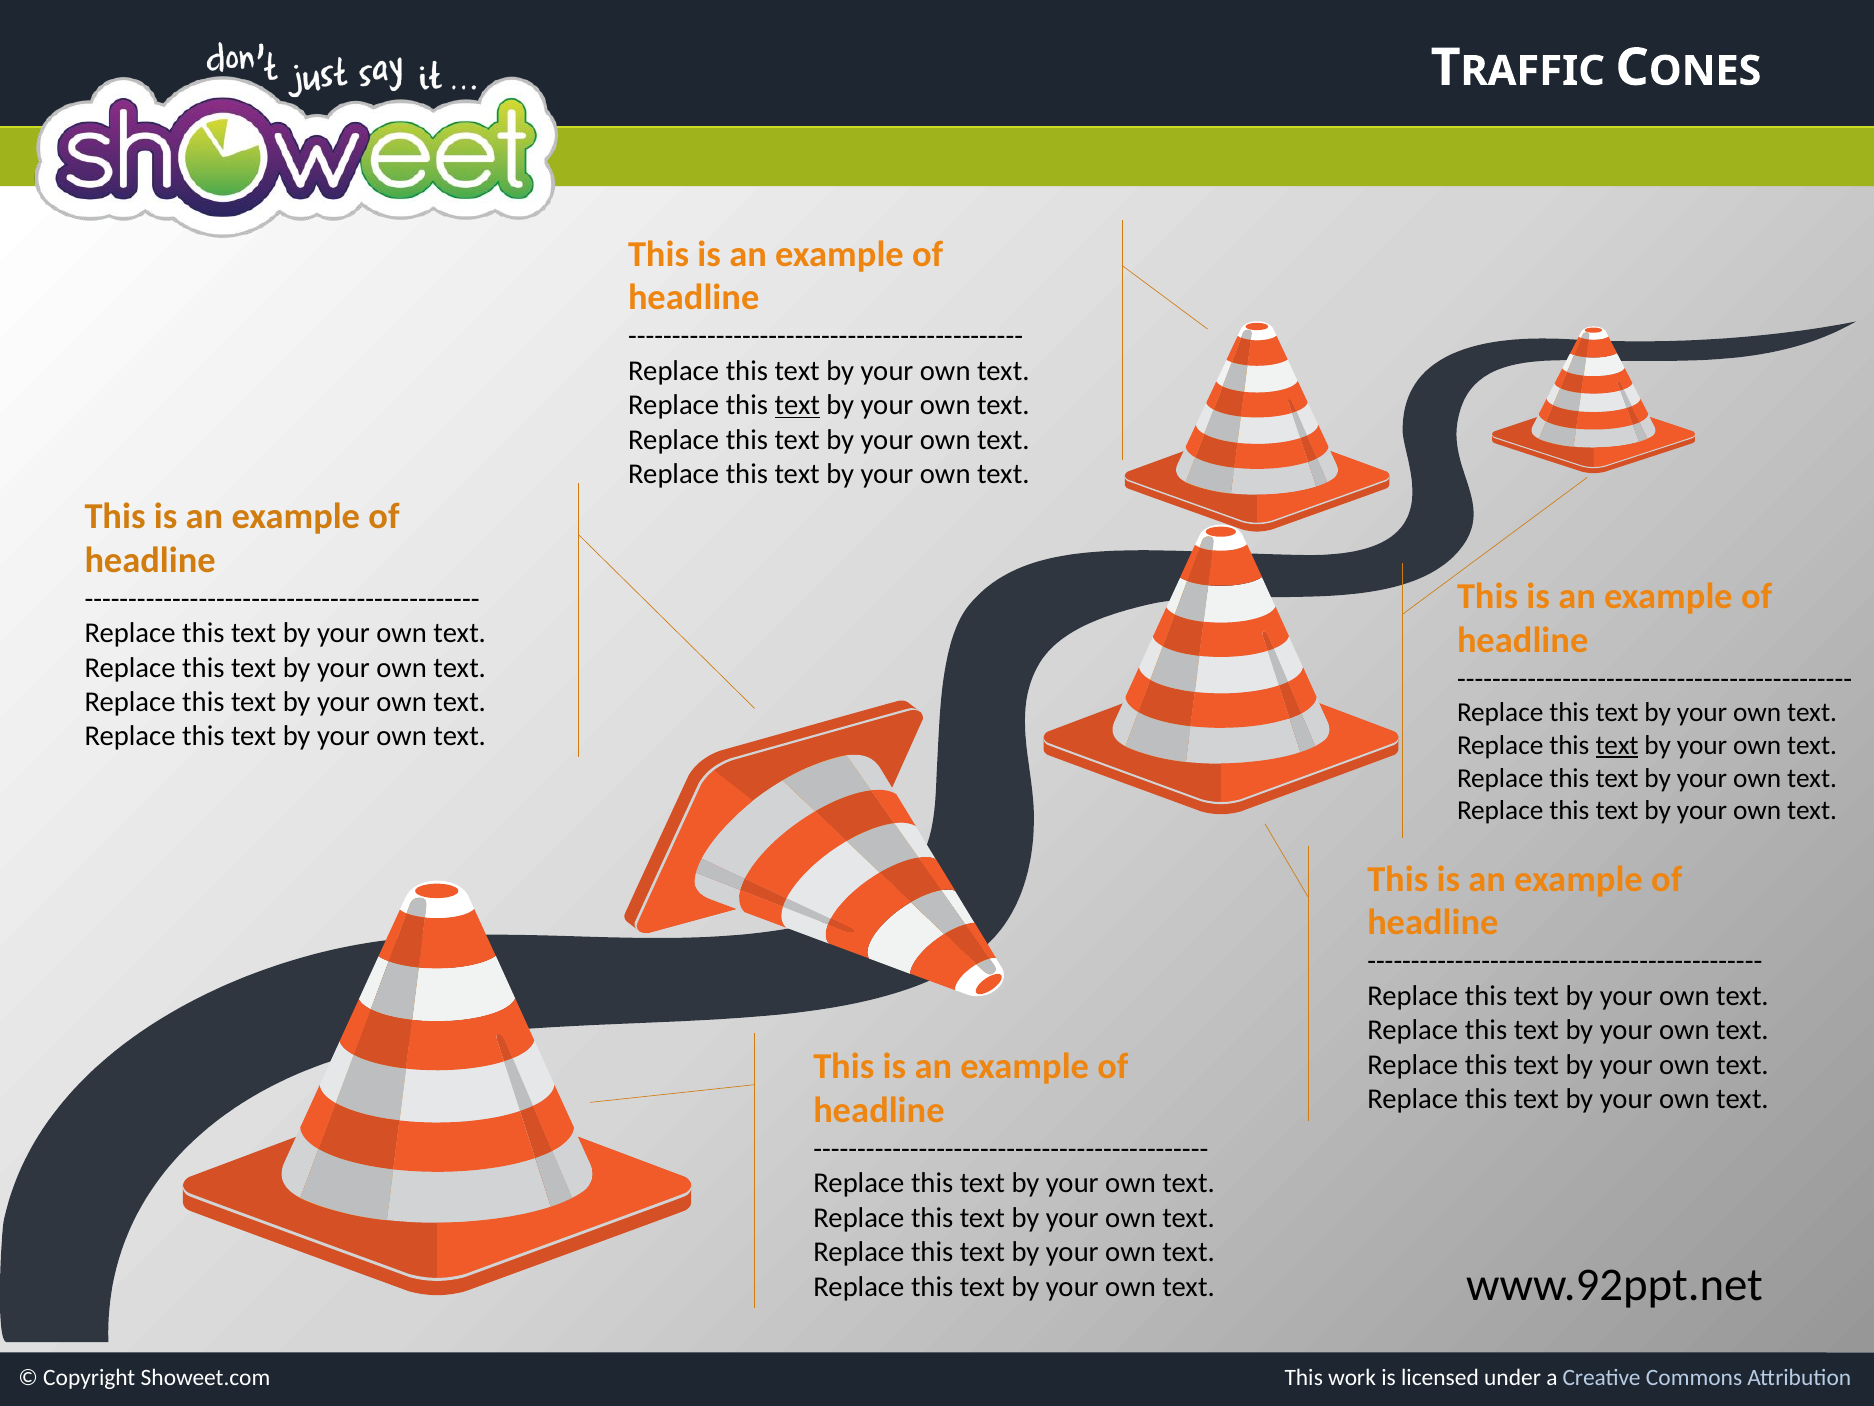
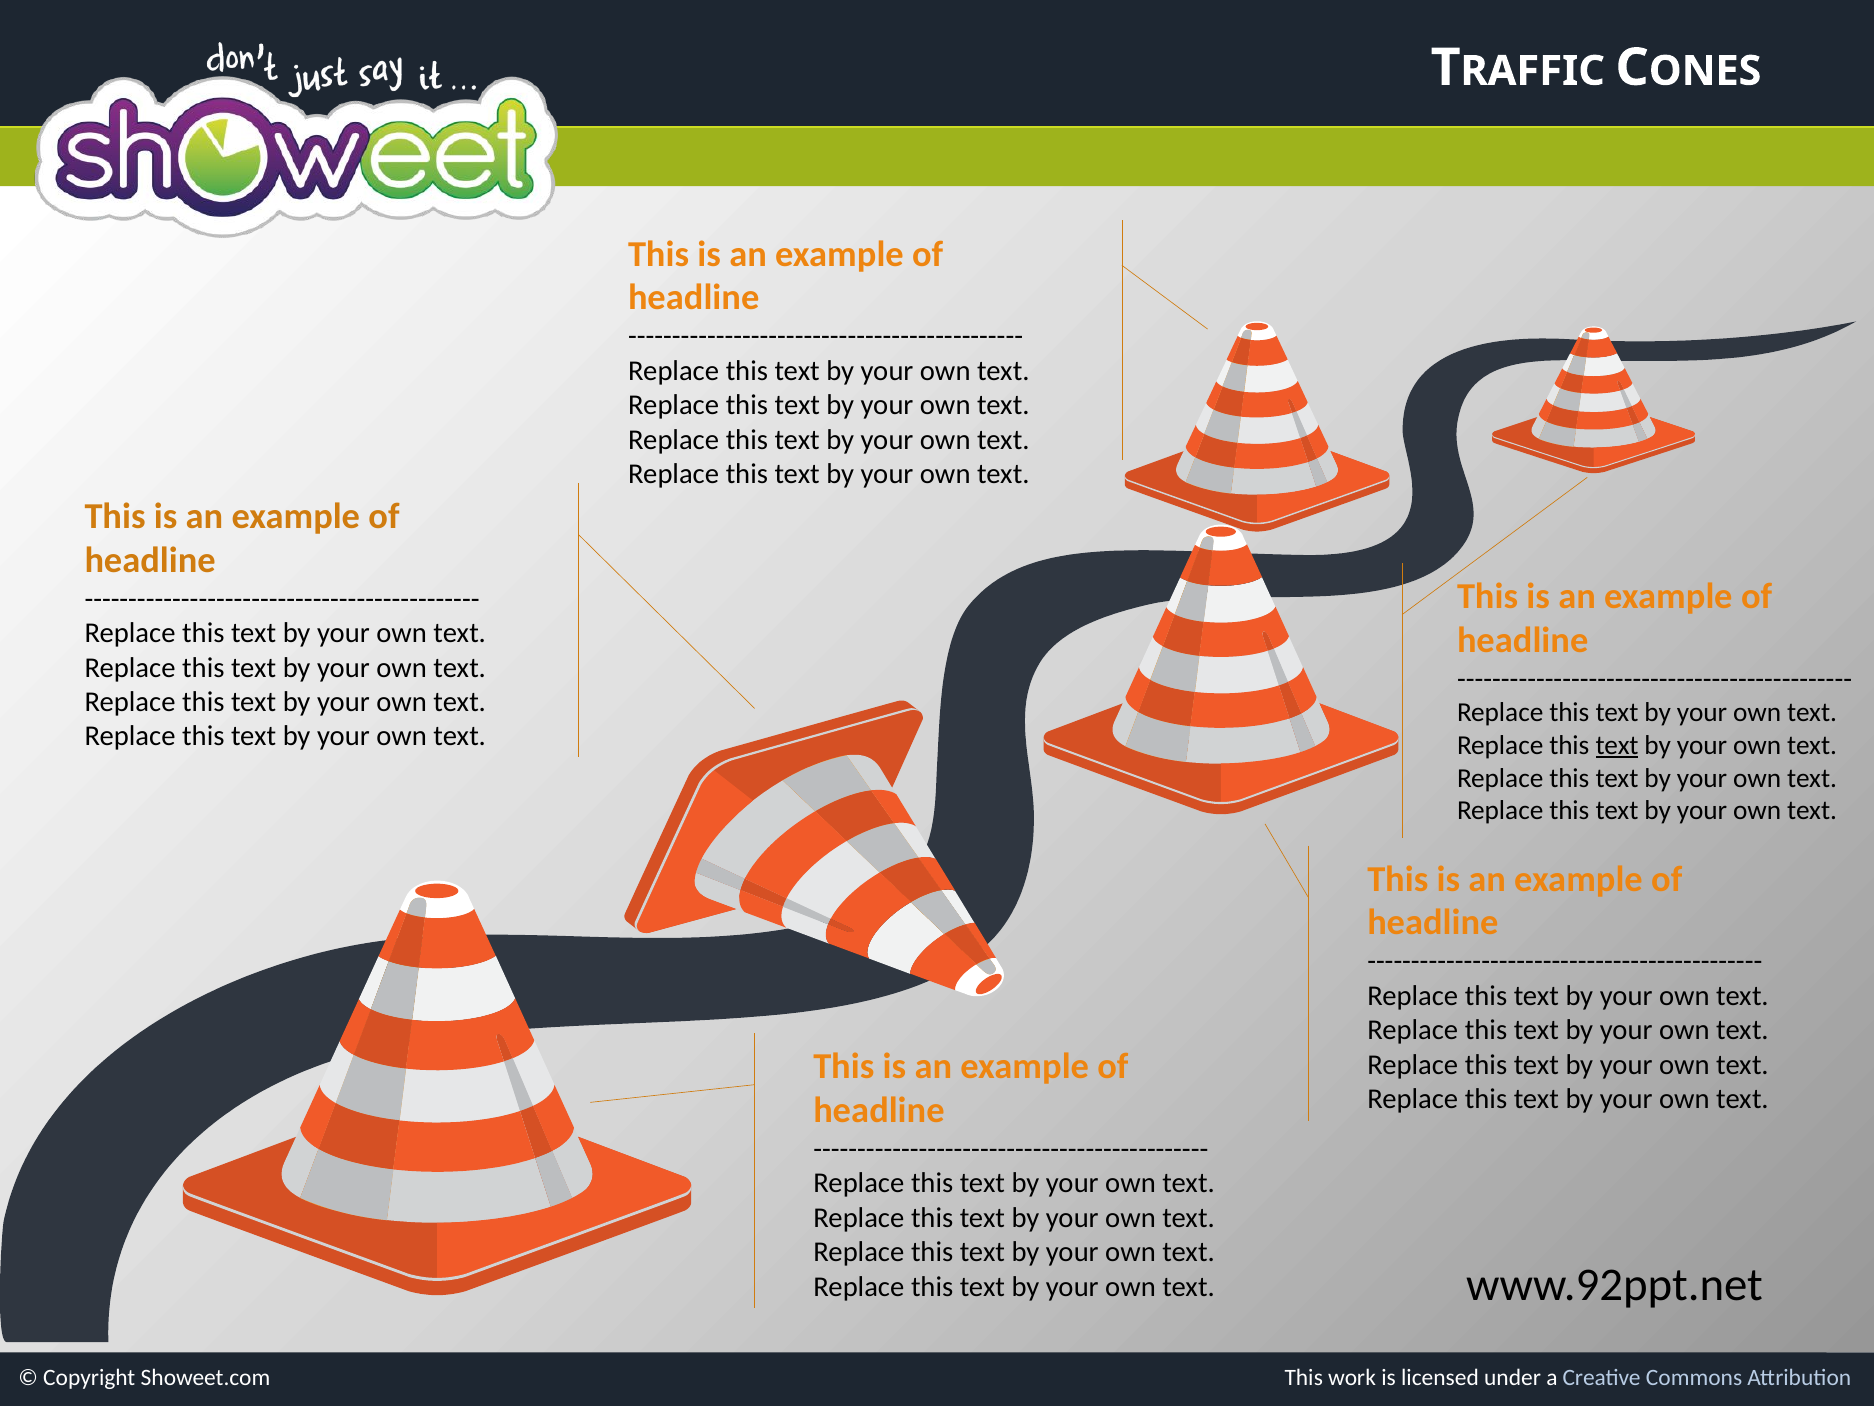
text underline: present -> none (797, 405)
